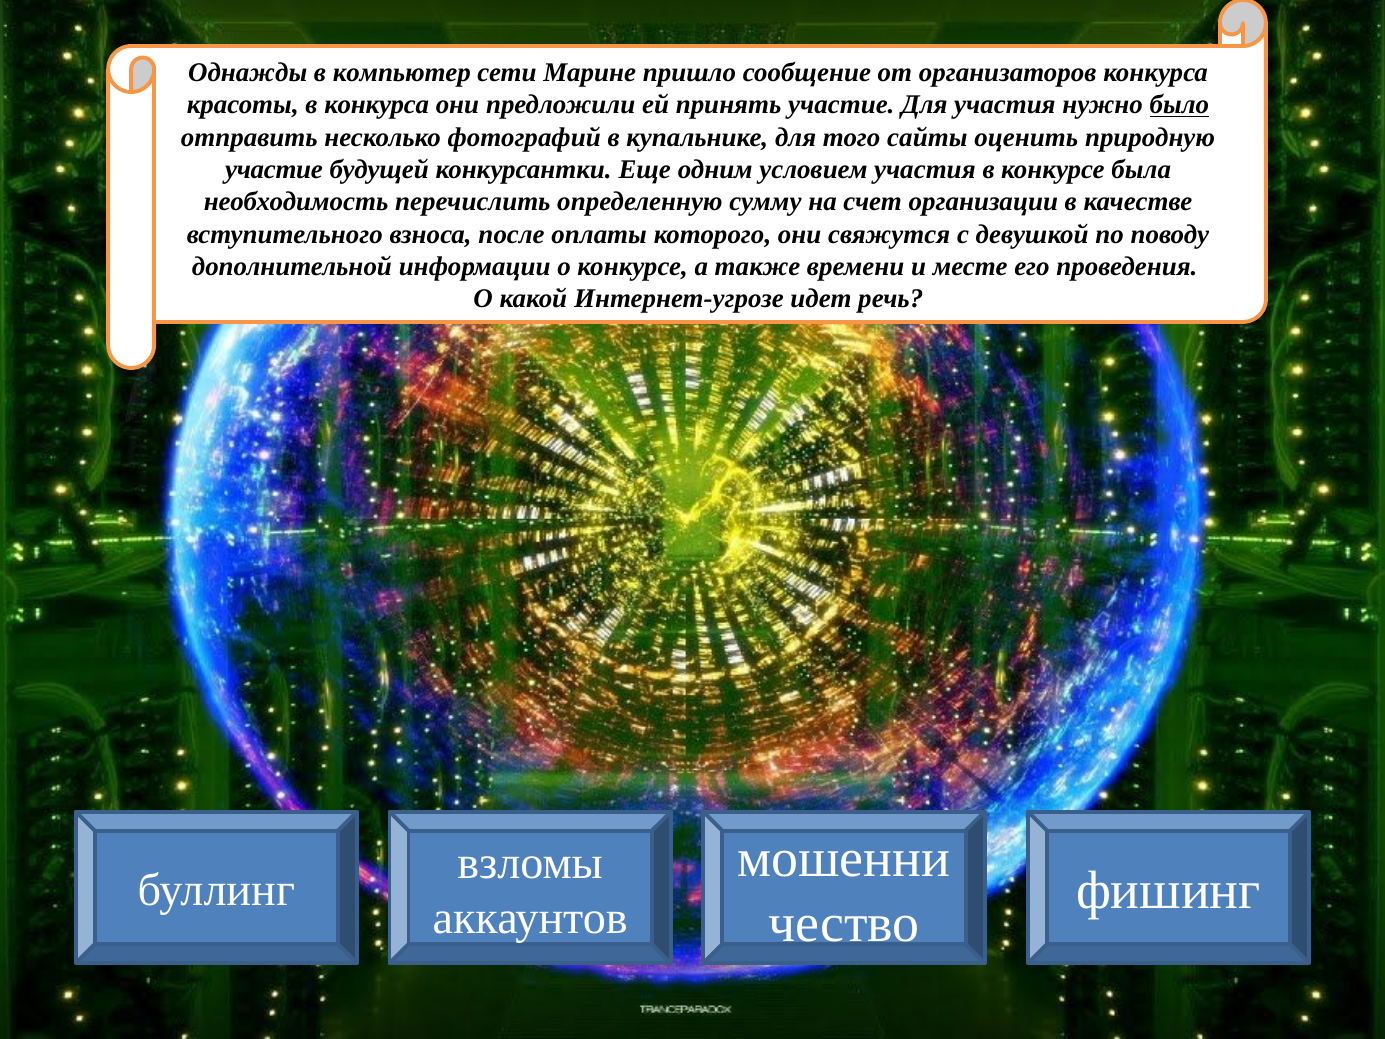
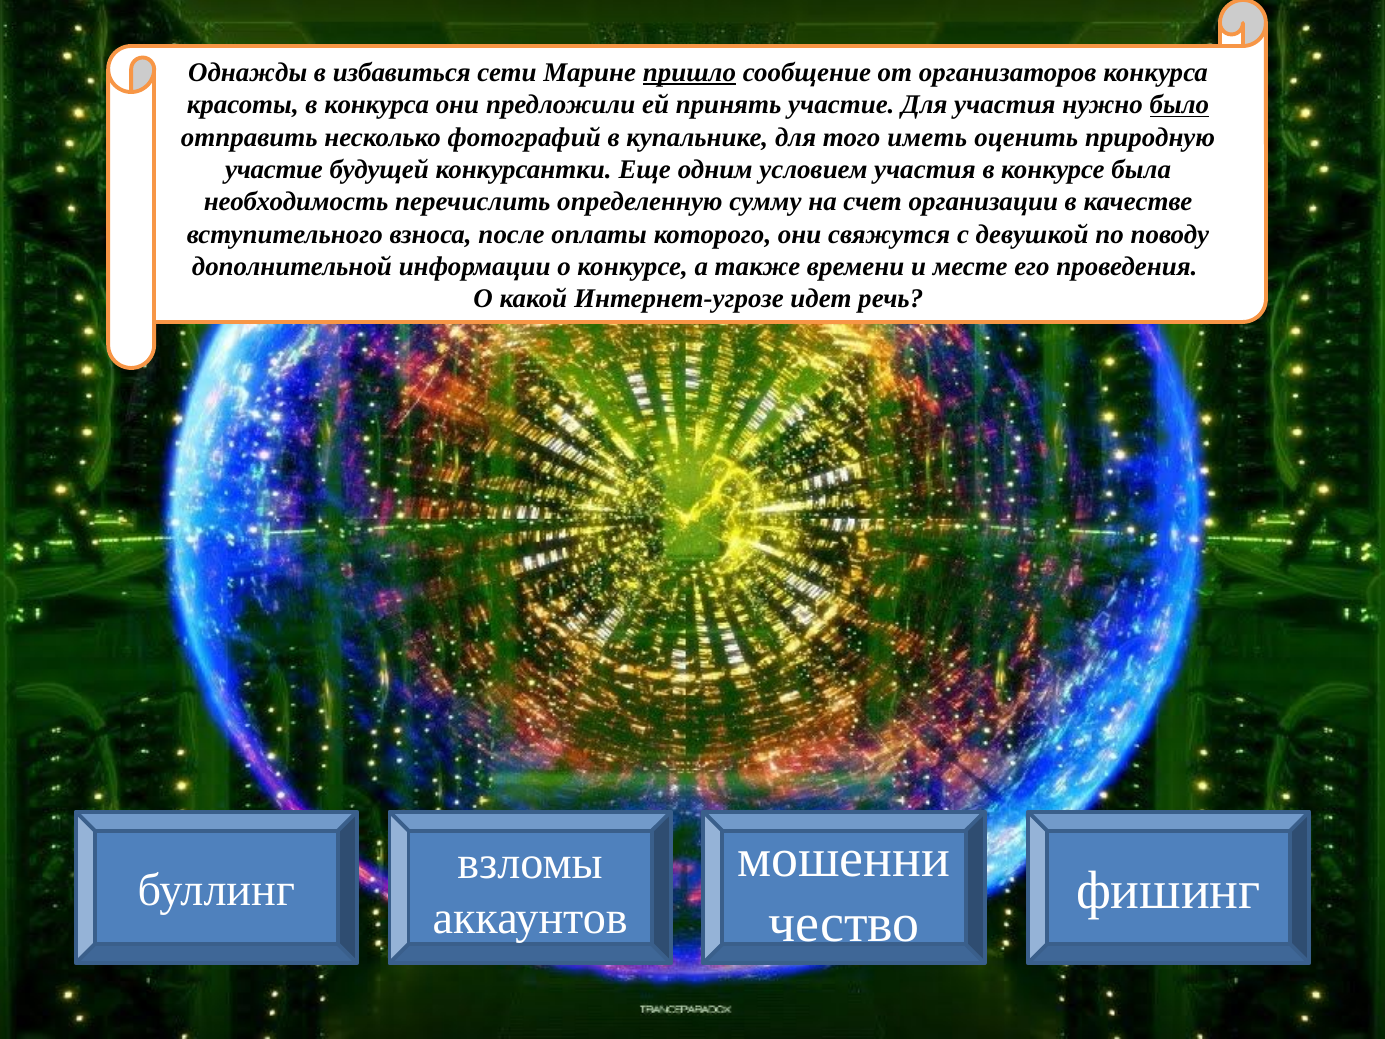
компьютер: компьютер -> избавиться (402, 73)
пришло underline: none -> present (689, 73)
сайты: сайты -> иметь (927, 137)
